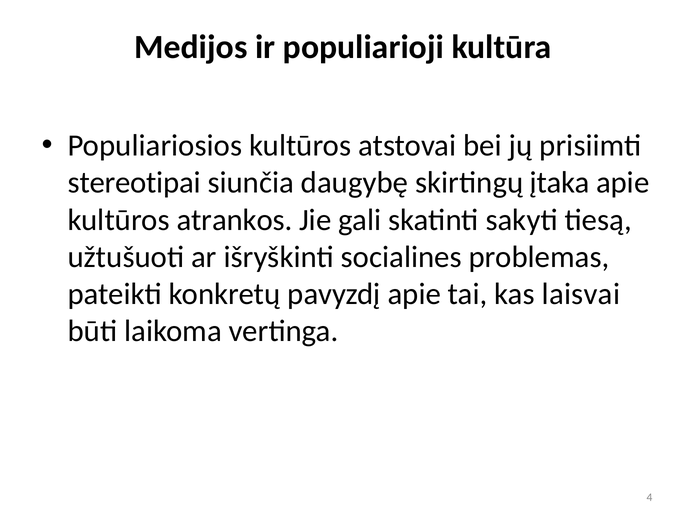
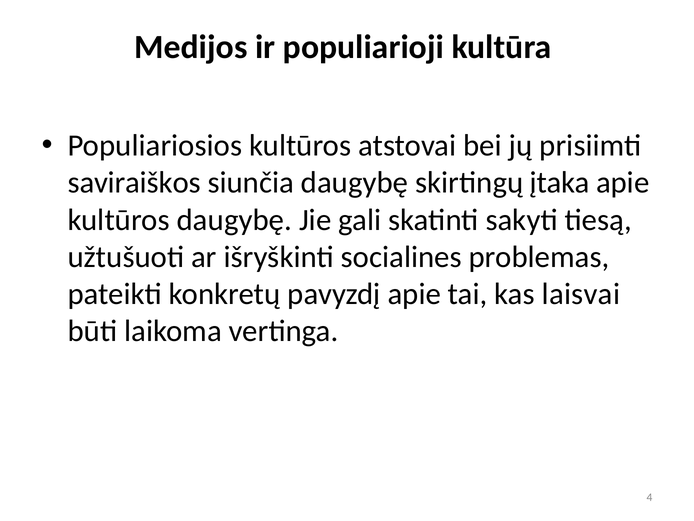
stereotipai: stereotipai -> saviraiškos (134, 183)
kultūros atrankos: atrankos -> daugybę (234, 220)
